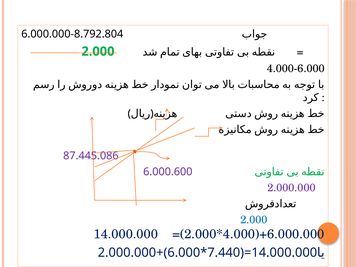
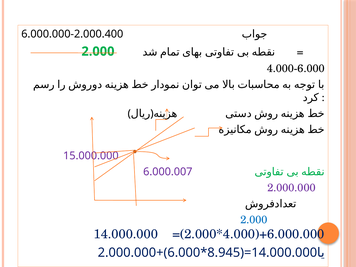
8.792.804: 8.792.804 -> 2.000.400 (99, 34)
87.445.086: 87.445.086 -> 15.000.000 (91, 156)
6.000.600: 6.000.600 -> 6.000.007 (168, 172)
7.440: 7.440 -> 8.945 (224, 253)
